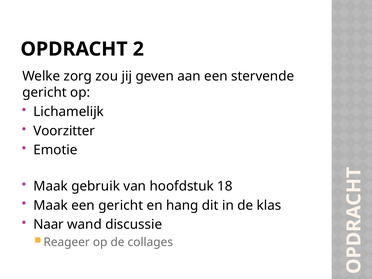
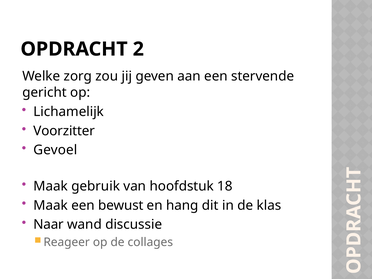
Emotie: Emotie -> Gevoel (55, 150)
een gericht: gericht -> bewust (121, 205)
